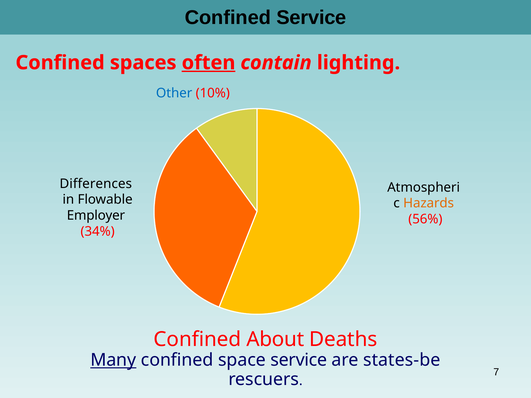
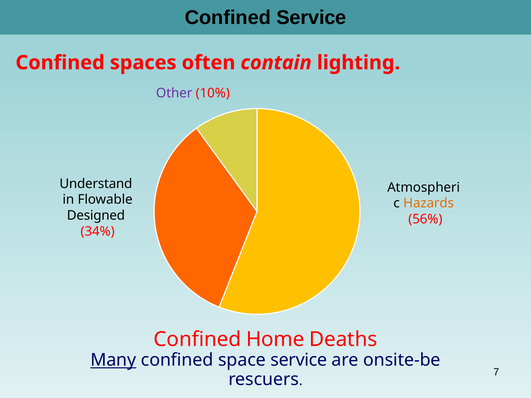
often underline: present -> none (209, 63)
Other colour: blue -> purple (174, 93)
Differences: Differences -> Understand (96, 184)
Employer: Employer -> Designed (96, 216)
About: About -> Home (275, 340)
states-be: states-be -> onsite-be (402, 360)
